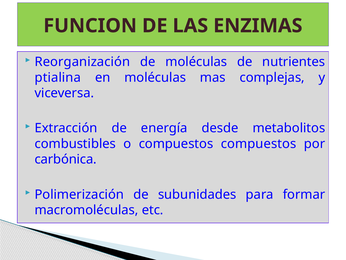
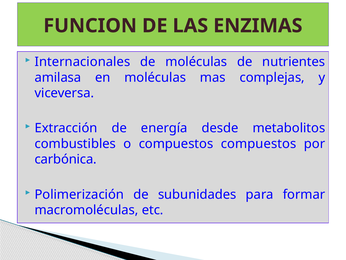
Reorganización: Reorganización -> Internacionales (82, 62)
ptialina: ptialina -> amilasa (58, 77)
